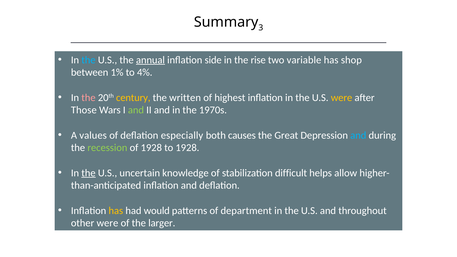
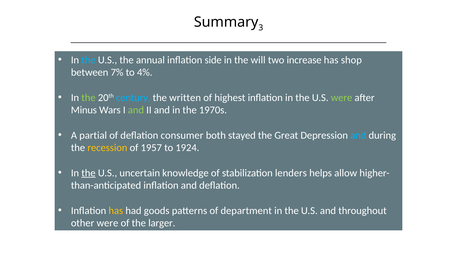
annual underline: present -> none (150, 60)
rise: rise -> will (258, 60)
variable: variable -> increase (304, 60)
1%: 1% -> 7% (117, 72)
the colour: pink -> light green (88, 98)
century colour: yellow -> light blue (133, 98)
were colour: yellow -> light green (342, 98)
Those: Those -> Minus (84, 110)
values: values -> partial (93, 135)
especially: especially -> consumer (182, 135)
causes: causes -> stayed (242, 135)
recession colour: light green -> yellow (107, 148)
of 1928: 1928 -> 1957 (151, 148)
to 1928: 1928 -> 1924 (187, 148)
difficult: difficult -> lenders (291, 173)
would: would -> goods (157, 211)
